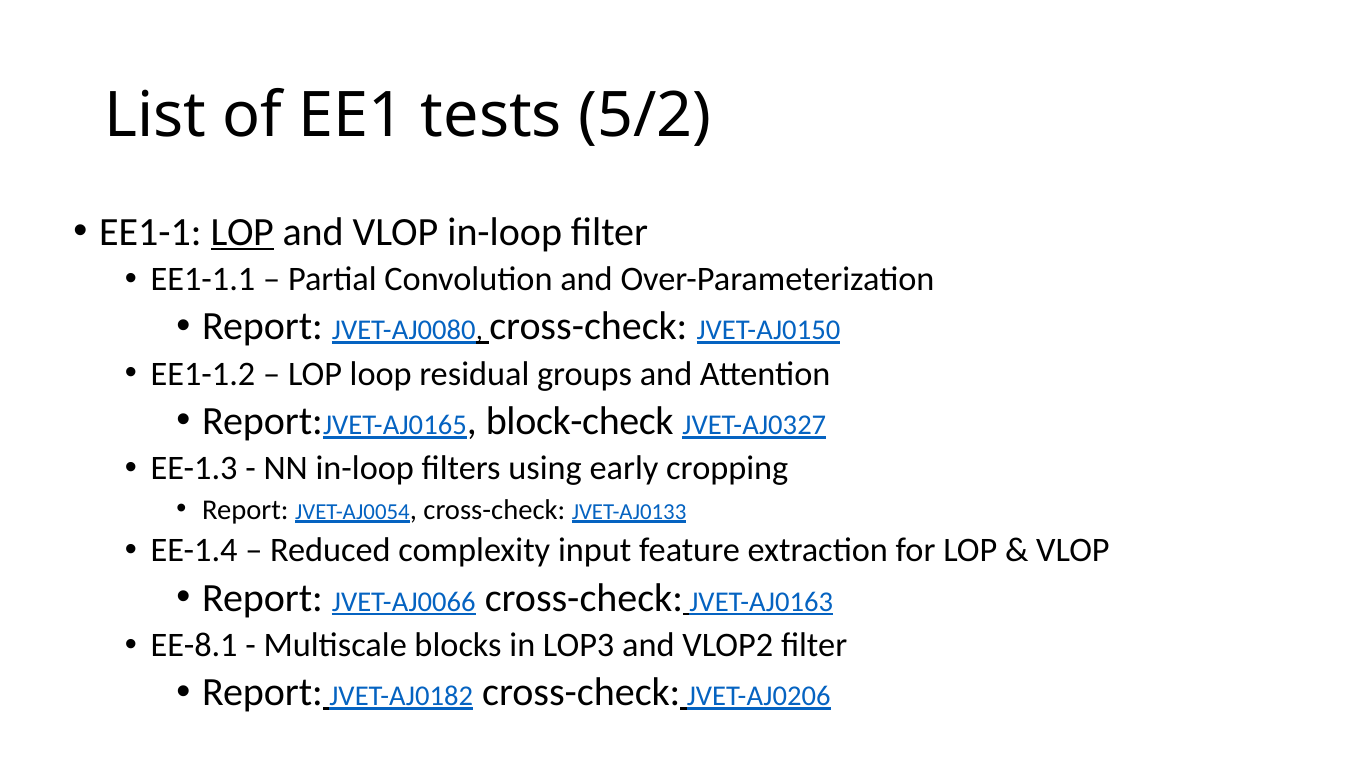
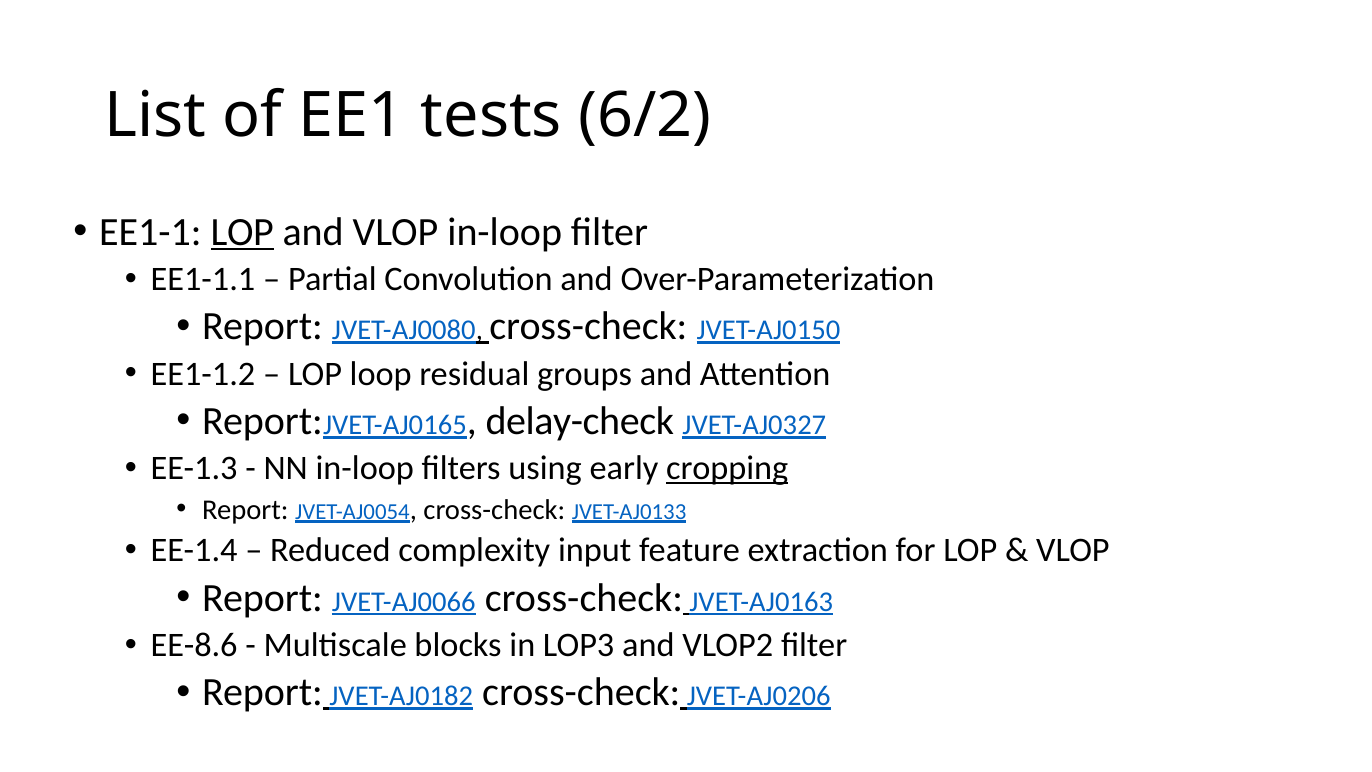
5/2: 5/2 -> 6/2 (645, 115)
block-check: block-check -> delay-check (580, 421)
cropping underline: none -> present (727, 468)
EE-8.1: EE-8.1 -> EE-8.6 (194, 645)
